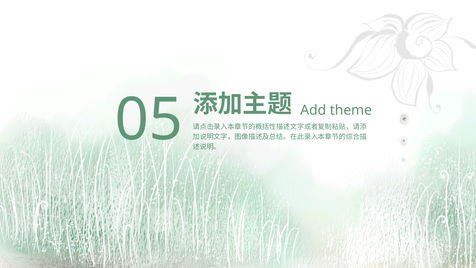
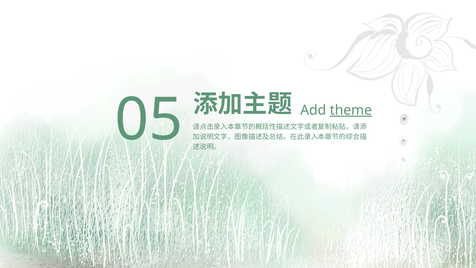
theme underline: none -> present (351, 110)
